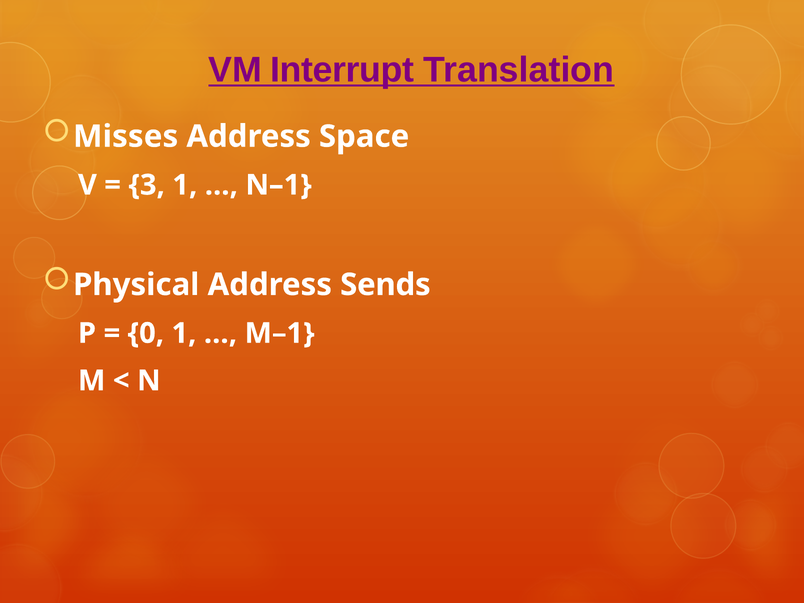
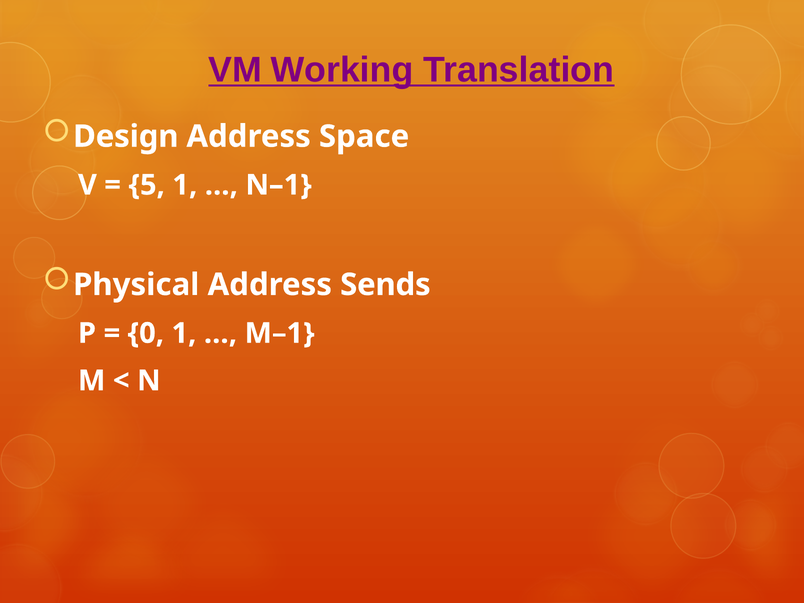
Interrupt: Interrupt -> Working (342, 70)
Misses: Misses -> Design (126, 136)
3: 3 -> 5 (147, 185)
